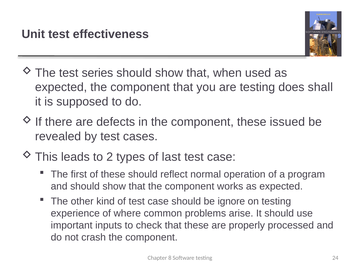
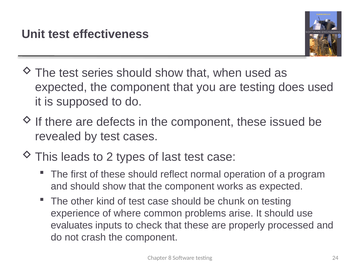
does shall: shall -> used (320, 87)
ignore: ignore -> chunk (231, 201)
important: important -> evaluates (72, 225)
